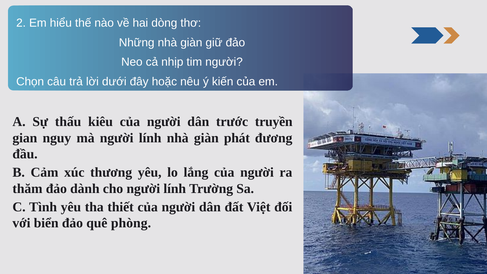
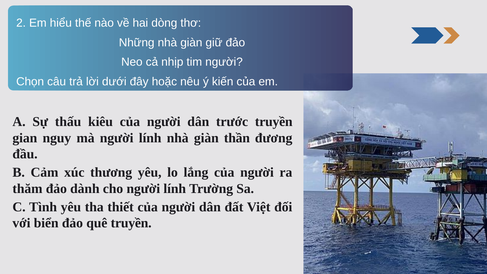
phát: phát -> thần (237, 138)
quê phòng: phòng -> truyền (131, 223)
